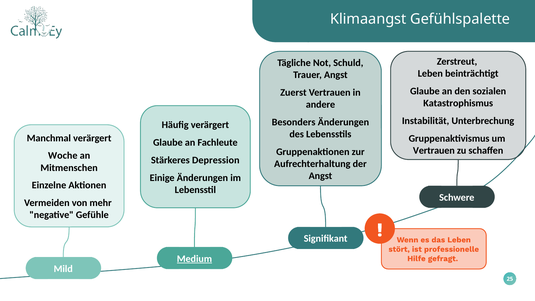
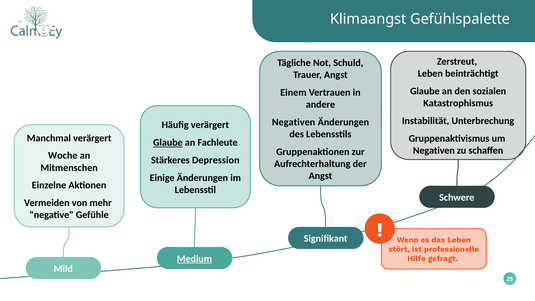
Zuerst: Zuerst -> Einem (293, 92)
Besonders: Besonders -> Negativen (294, 122)
Glaube underline: none -> present (168, 143)
Vertrauen: Vertrauen -> Negativen (434, 151)
